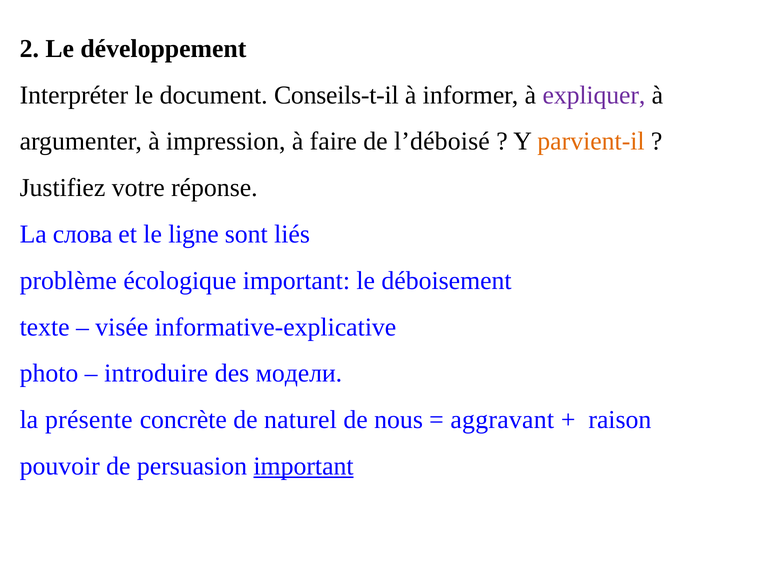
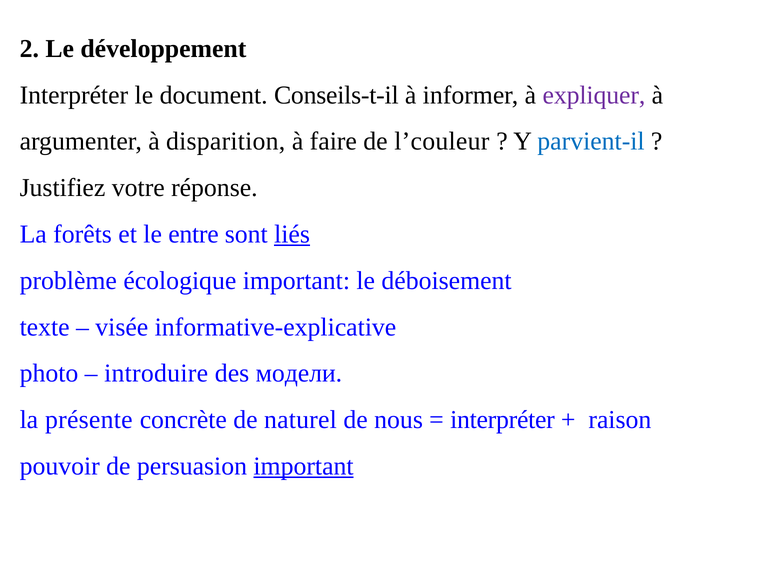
impression: impression -> disparition (226, 141)
l’déboisé: l’déboisé -> l’couleur (442, 141)
parvient-il colour: orange -> blue (591, 141)
слова: слова -> forêts (83, 234)
ligne: ligne -> entre (194, 234)
liés underline: none -> present (292, 234)
aggravant: aggravant -> interpréter (503, 420)
